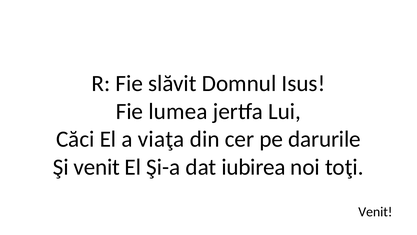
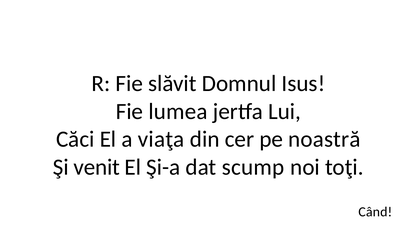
darurile: darurile -> noastră (324, 139)
iubirea: iubirea -> scump (253, 167)
Venit: Venit -> Când (375, 212)
